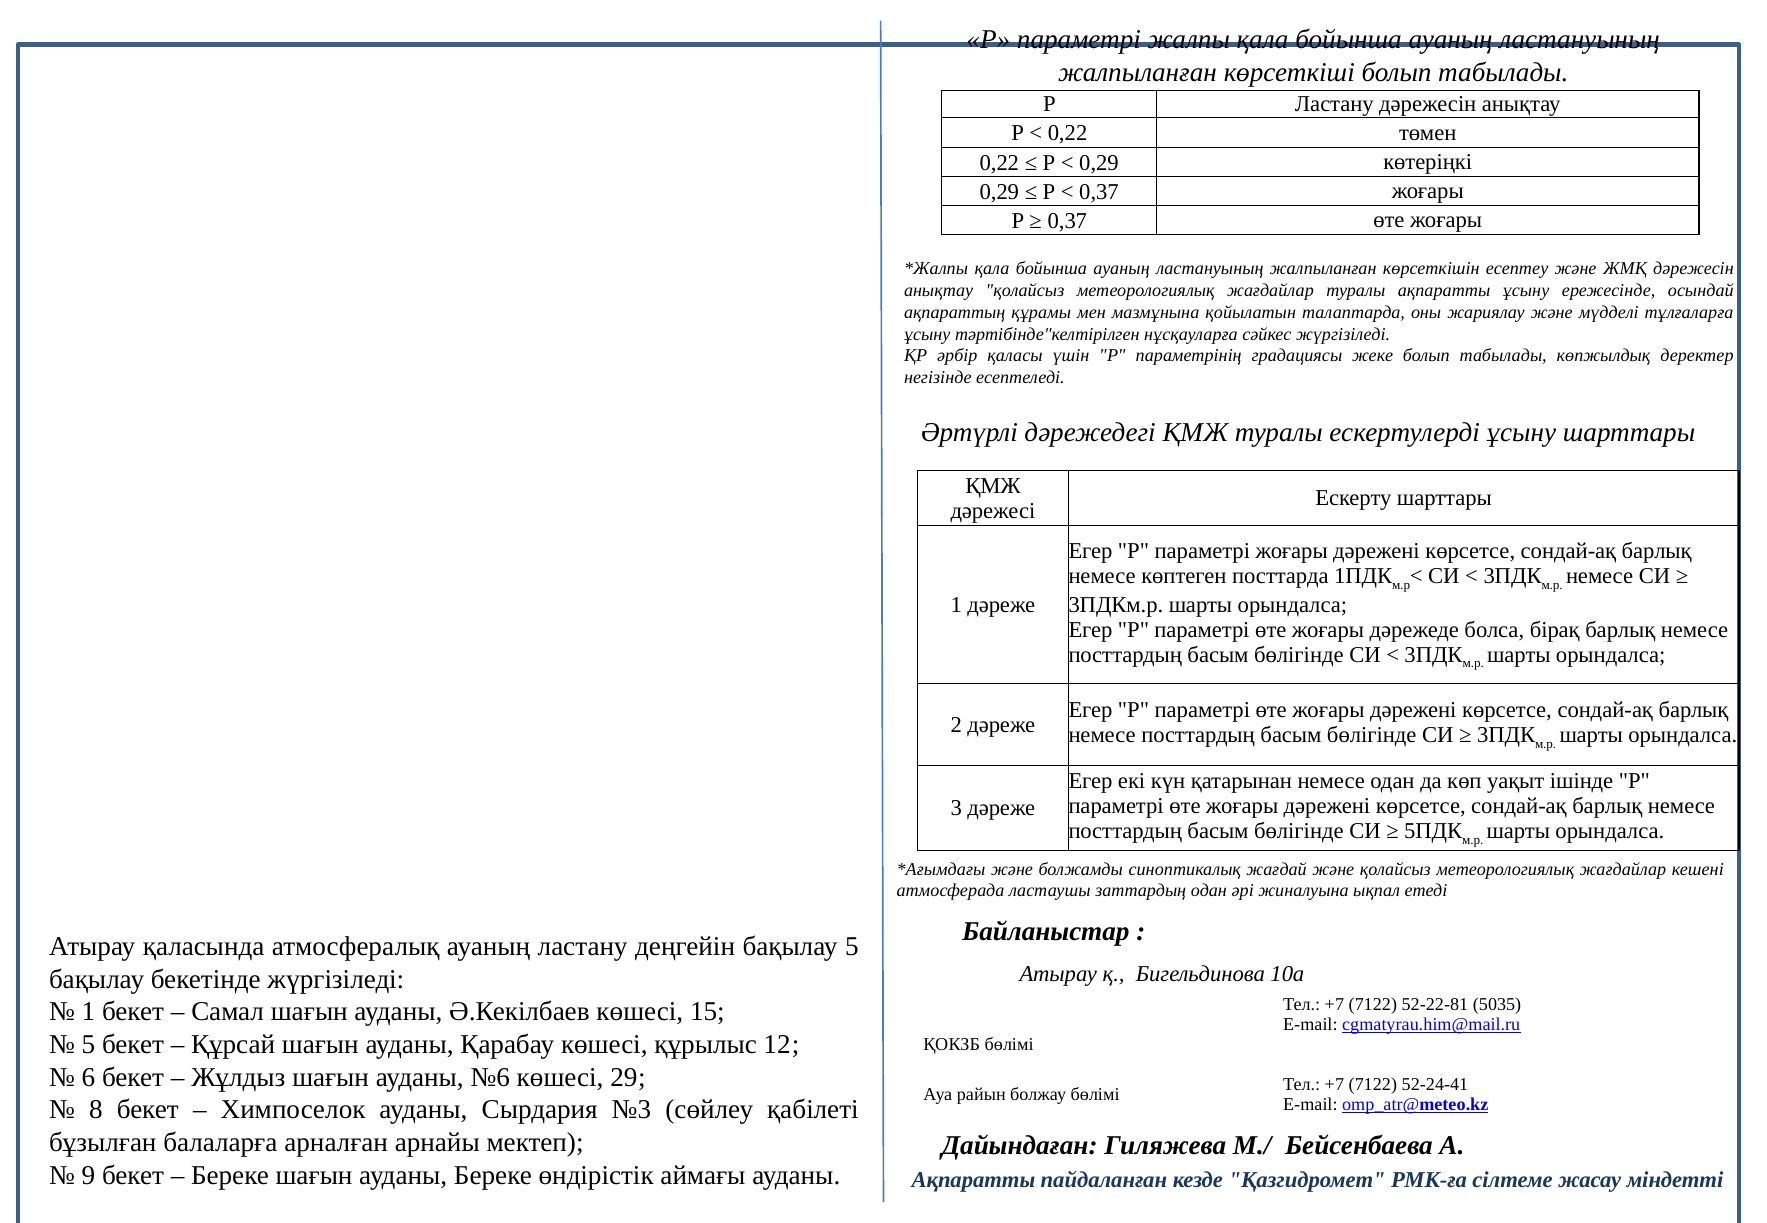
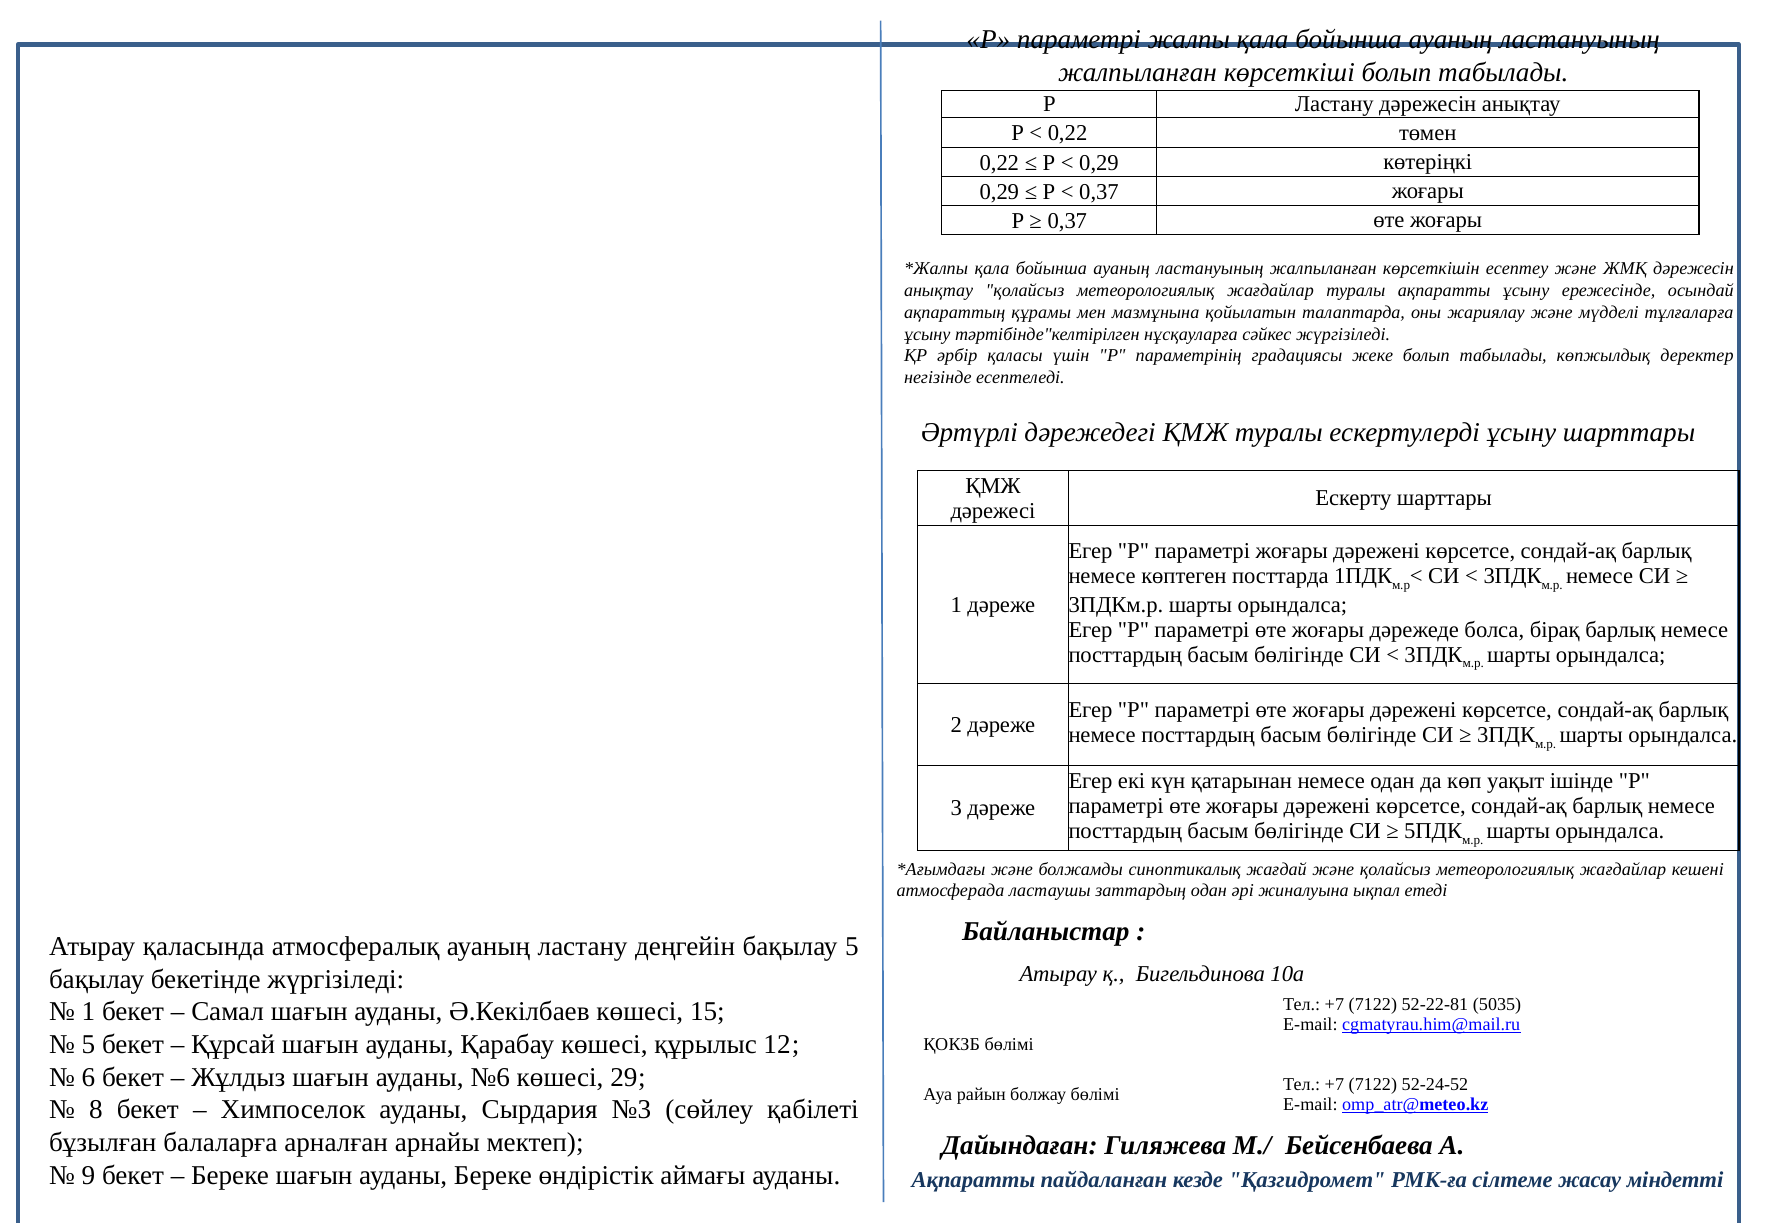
52-24-41: 52-24-41 -> 52-24-52 (1435, 1085)
